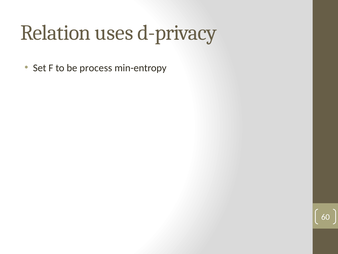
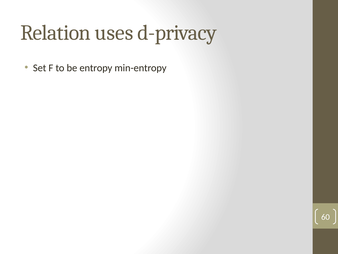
process: process -> entropy (96, 68)
